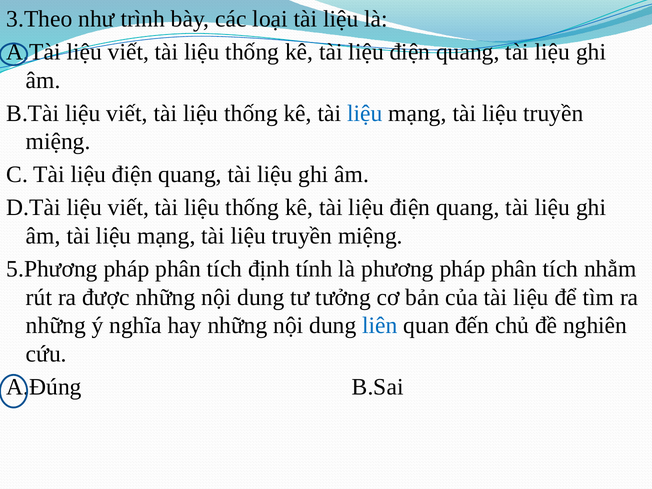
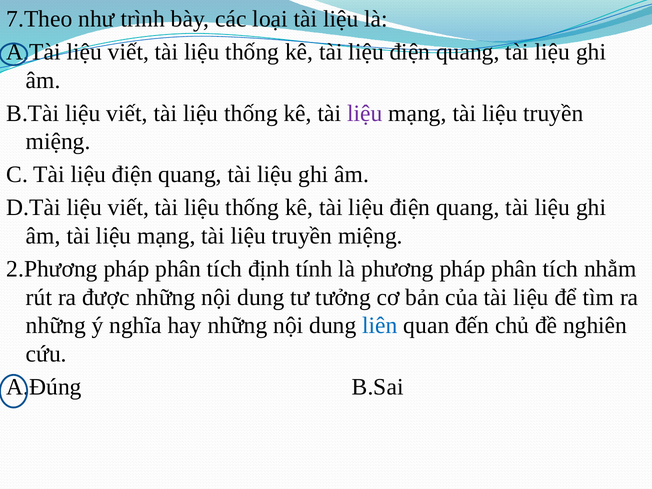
3.Theo: 3.Theo -> 7.Theo (39, 19)
liệu colour: blue -> purple (365, 113)
5.Phương: 5.Phương -> 2.Phương (52, 269)
